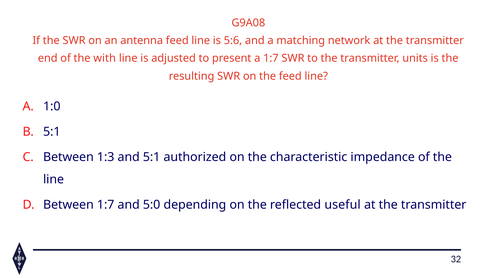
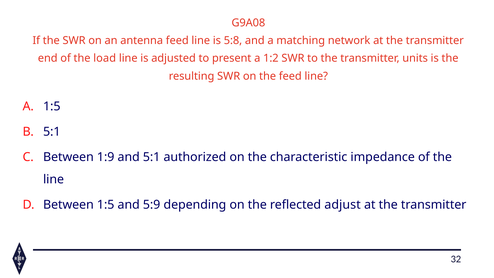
5:6: 5:6 -> 5:8 (233, 41)
with: with -> load (105, 58)
a 1:7: 1:7 -> 1:2 (271, 58)
A 1:0: 1:0 -> 1:5 (52, 106)
1:3: 1:3 -> 1:9 (106, 157)
Between 1:7: 1:7 -> 1:5 (106, 205)
5:0: 5:0 -> 5:9 (152, 205)
useful: useful -> adjust (343, 205)
